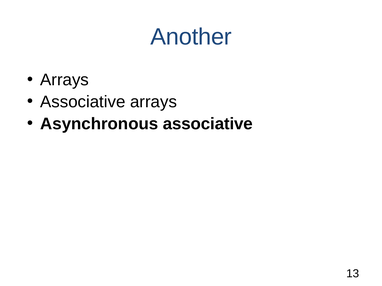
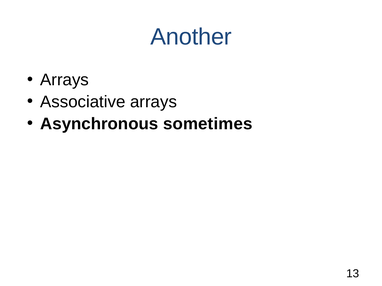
Asynchronous associative: associative -> sometimes (208, 124)
